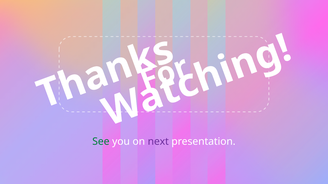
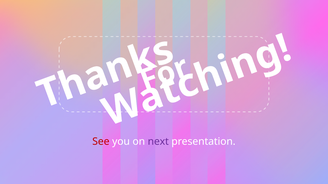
See colour: green -> red (101, 142)
